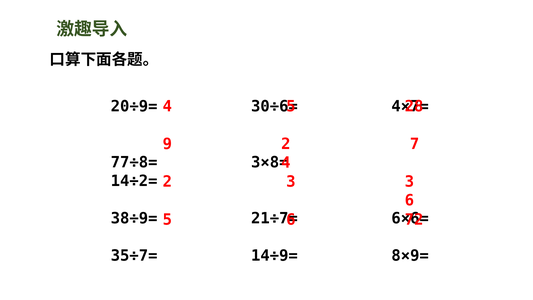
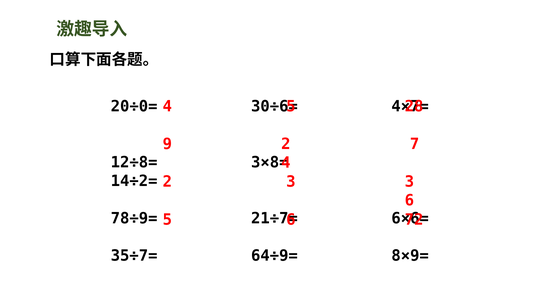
20÷9=: 20÷9= -> 20÷0= (134, 106)
77÷8=: 77÷8= -> 12÷8= (134, 162)
38÷9=: 38÷9= -> 78÷9= (134, 218)
14÷9=: 14÷9= -> 64÷9= (274, 256)
